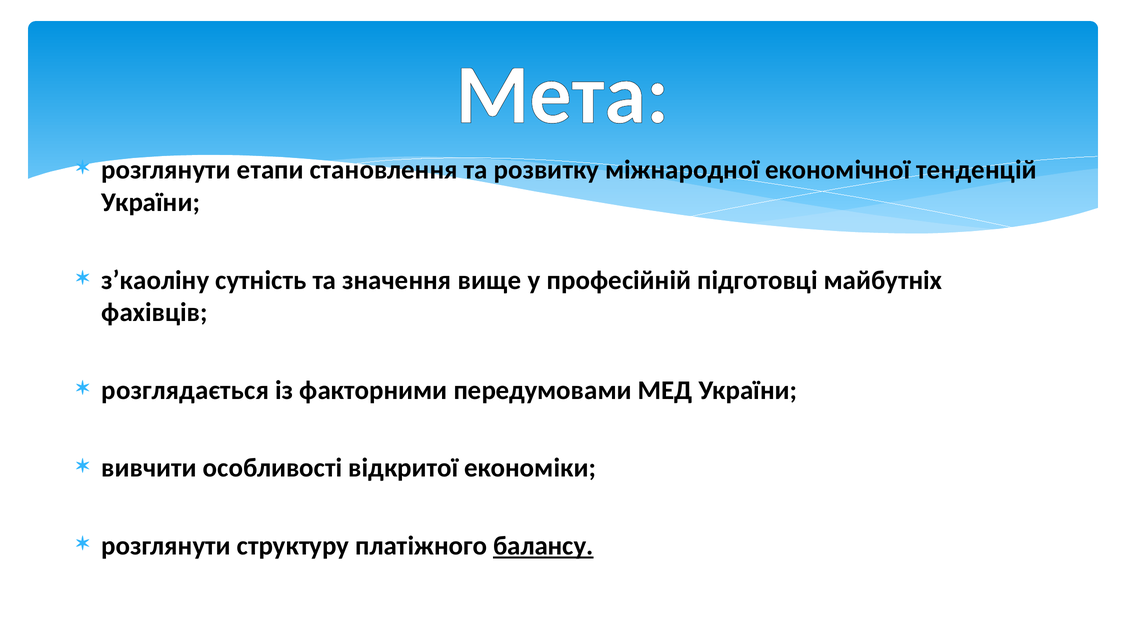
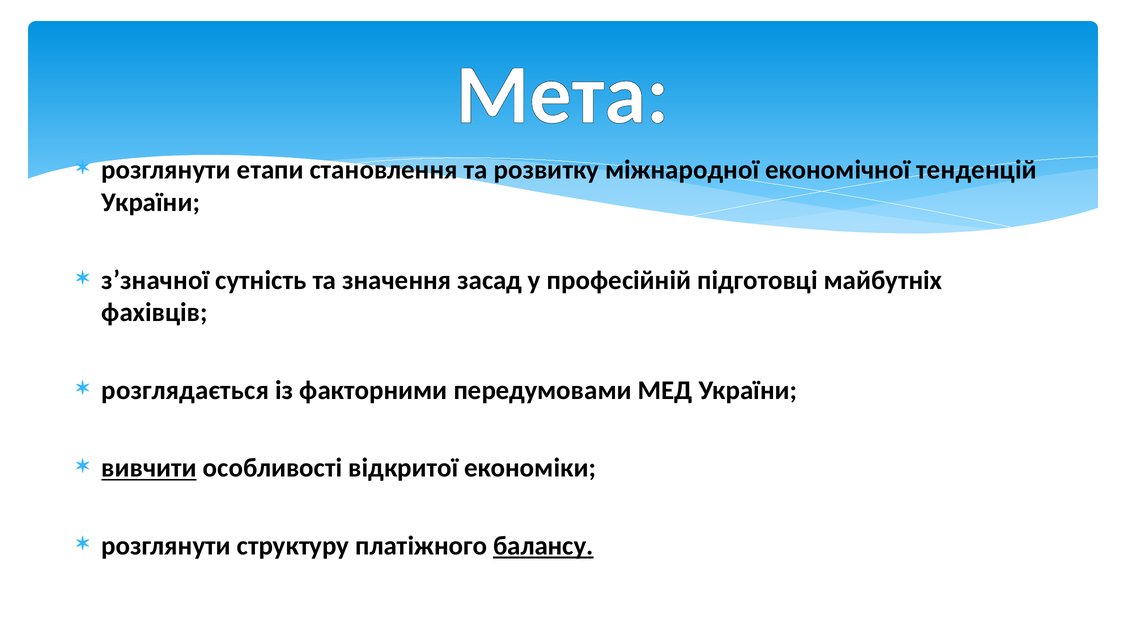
з’каоліну: з’каоліну -> з’значної (155, 280)
вище: вище -> засад (490, 280)
вивчити underline: none -> present (149, 468)
